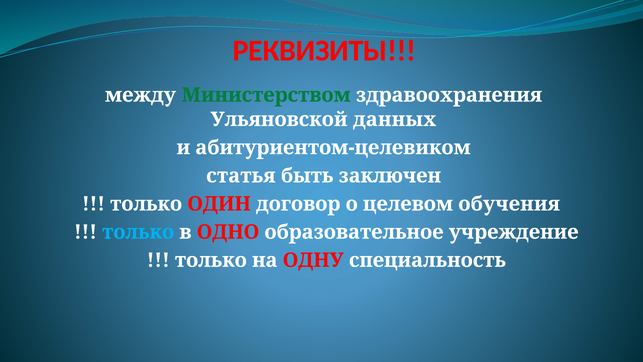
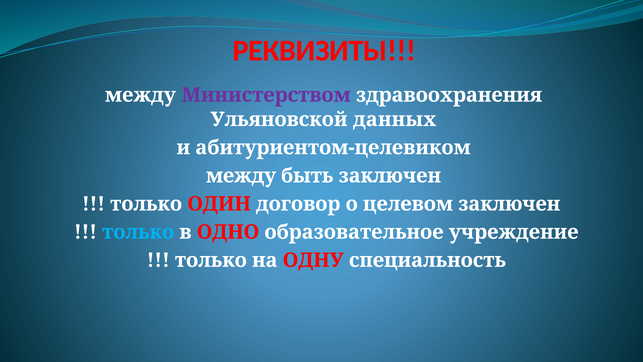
Министерством colour: green -> purple (266, 95)
статья: статья -> между (241, 176)
целевом обучения: обучения -> заключен (509, 204)
